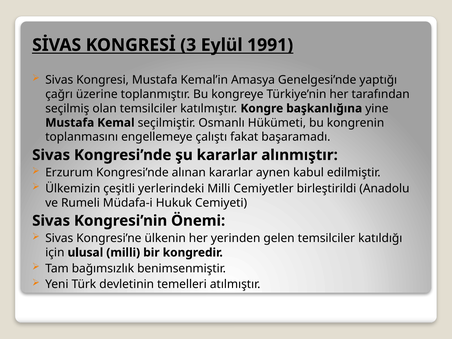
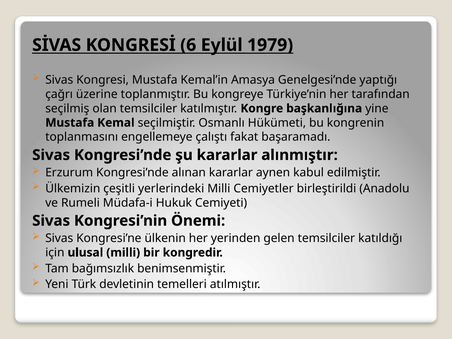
3: 3 -> 6 (188, 45)
1991: 1991 -> 1979 (270, 45)
